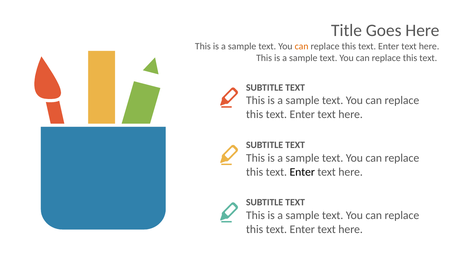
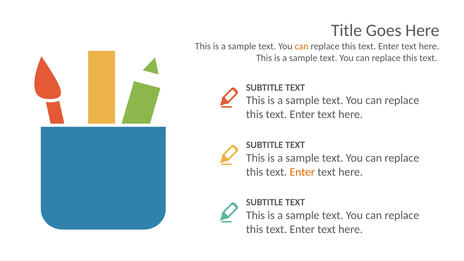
Enter colour: black -> orange (302, 172)
